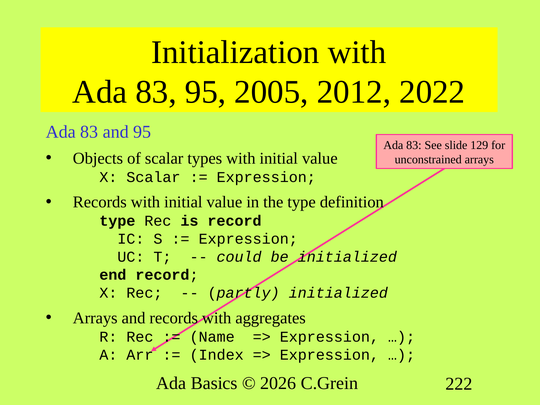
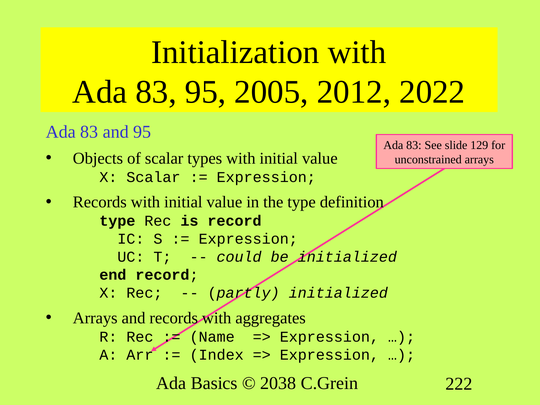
2026: 2026 -> 2038 (278, 383)
